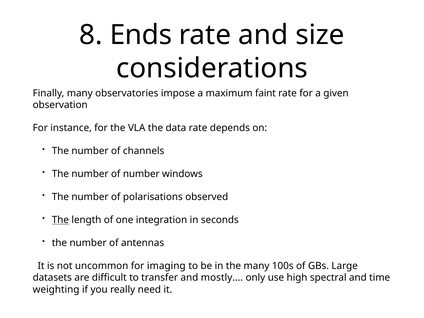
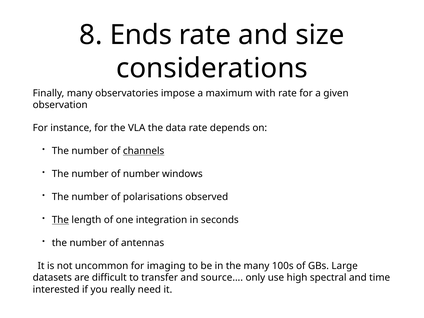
faint: faint -> with (265, 93)
channels underline: none -> present (144, 151)
mostly…: mostly… -> source… (222, 278)
weighting: weighting -> interested (56, 289)
